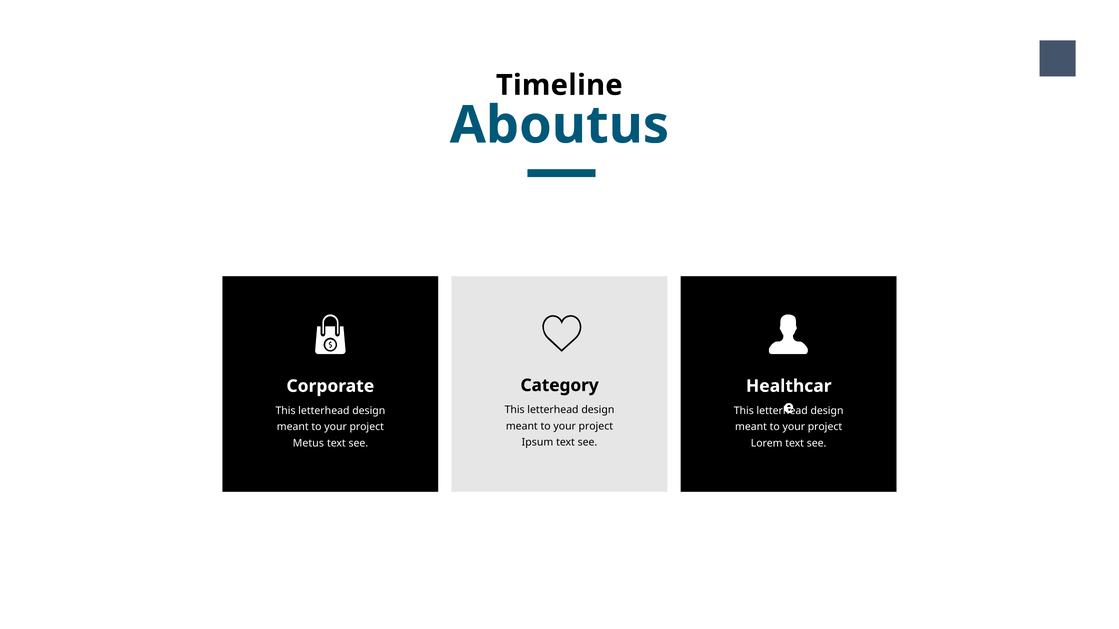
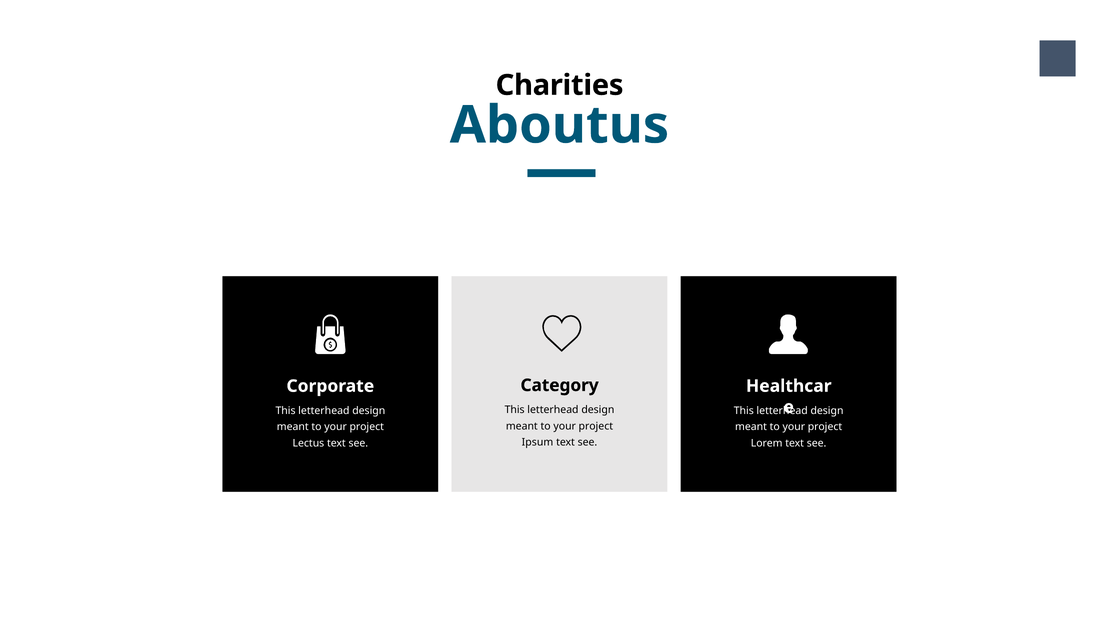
Timeline: Timeline -> Charities (560, 85)
Metus: Metus -> Lectus (308, 443)
